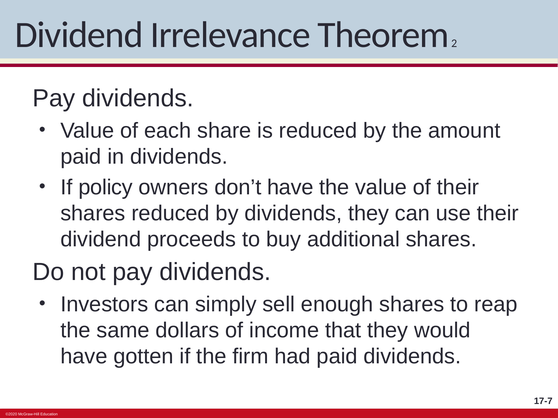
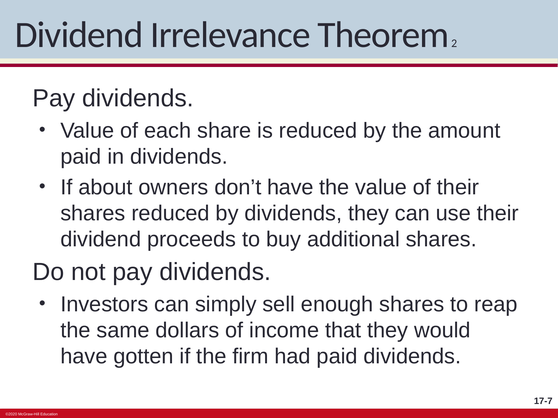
policy: policy -> about (106, 188)
